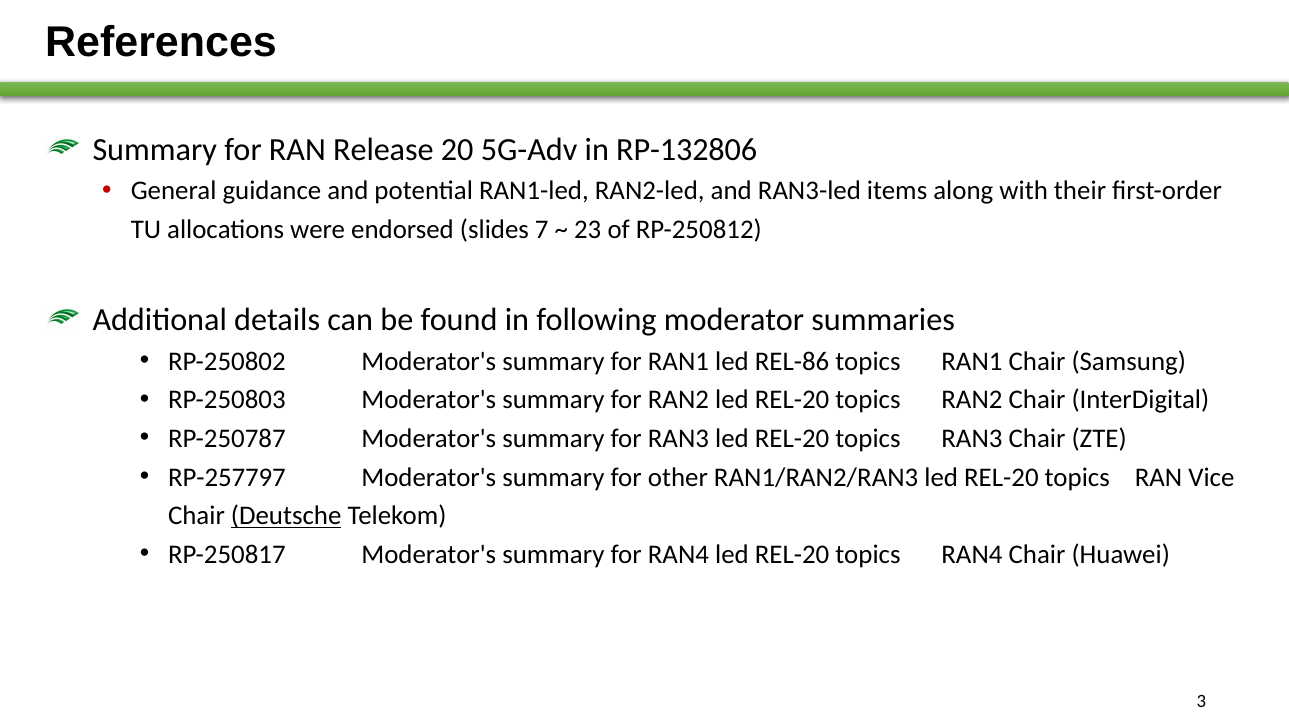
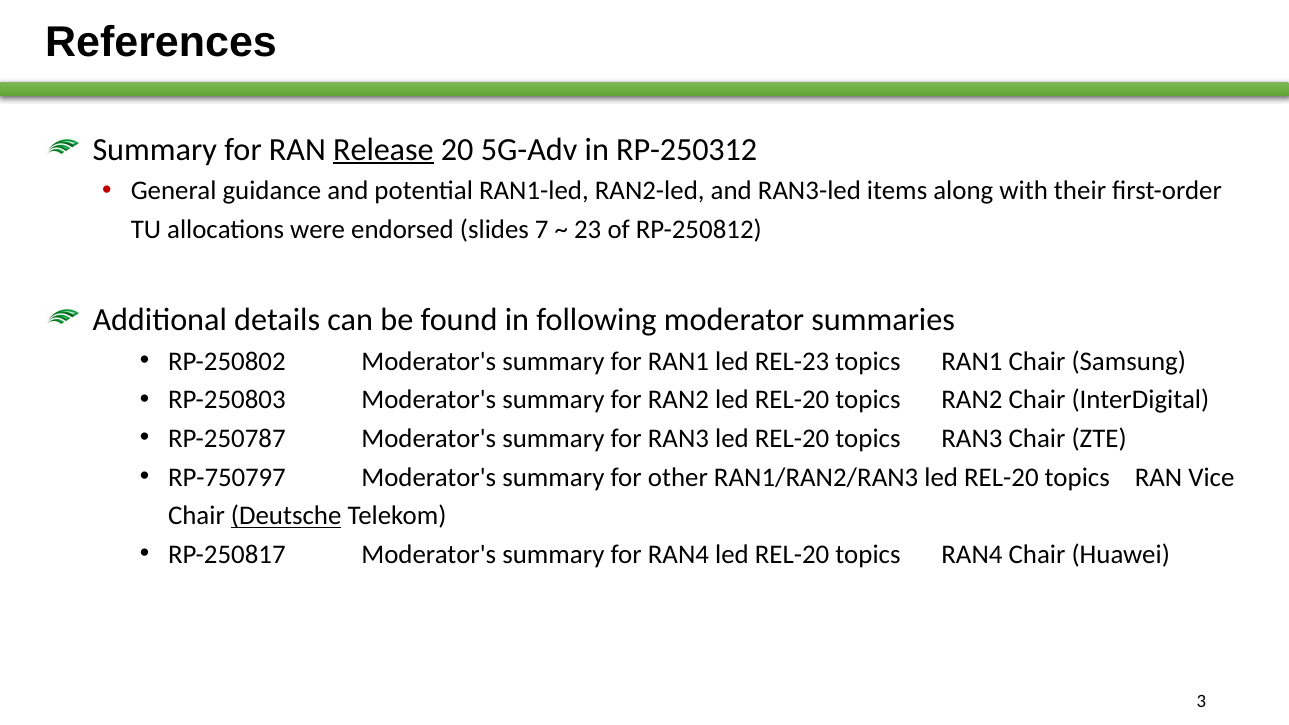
Release underline: none -> present (383, 150)
RP-132806: RP-132806 -> RP-250312 (687, 150)
REL-86: REL-86 -> REL-23 (792, 361)
RP-257797: RP-257797 -> RP-750797 (227, 477)
